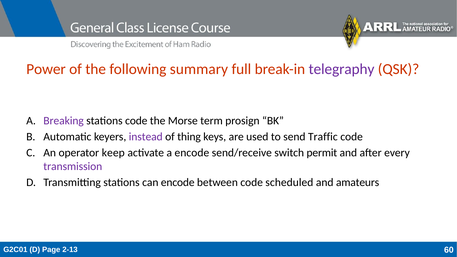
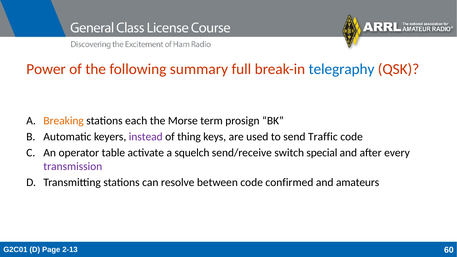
telegraphy colour: purple -> blue (342, 69)
Breaking colour: purple -> orange (64, 121)
stations code: code -> each (136, 121)
keep: keep -> table (113, 153)
a encode: encode -> squelch (192, 153)
permit: permit -> special (322, 153)
can encode: encode -> resolve (178, 182)
scheduled: scheduled -> confirmed (289, 182)
